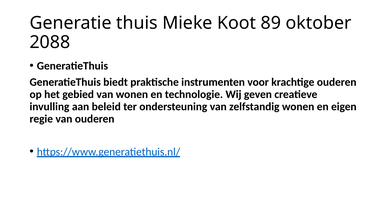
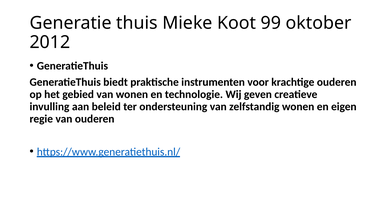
89: 89 -> 99 (271, 23)
2088: 2088 -> 2012 (50, 42)
